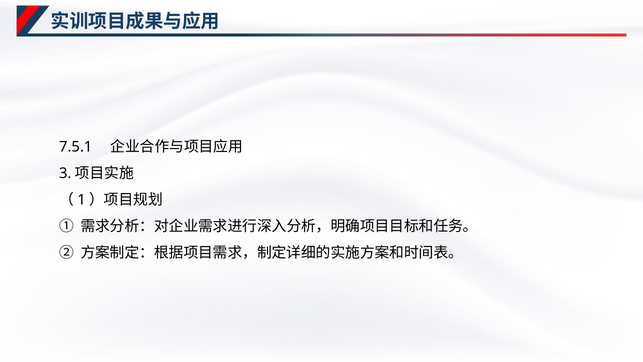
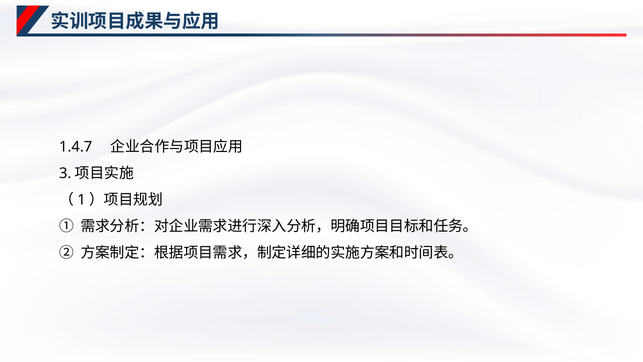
7.5.1: 7.5.1 -> 1.4.7 (76, 147)
